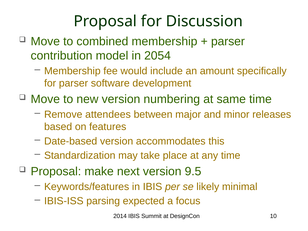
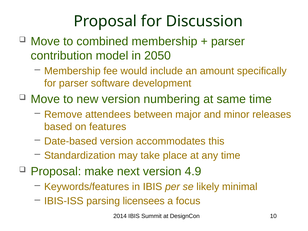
2054: 2054 -> 2050 (158, 56)
9.5: 9.5 -> 4.9 (193, 171)
expected: expected -> licensees (144, 201)
